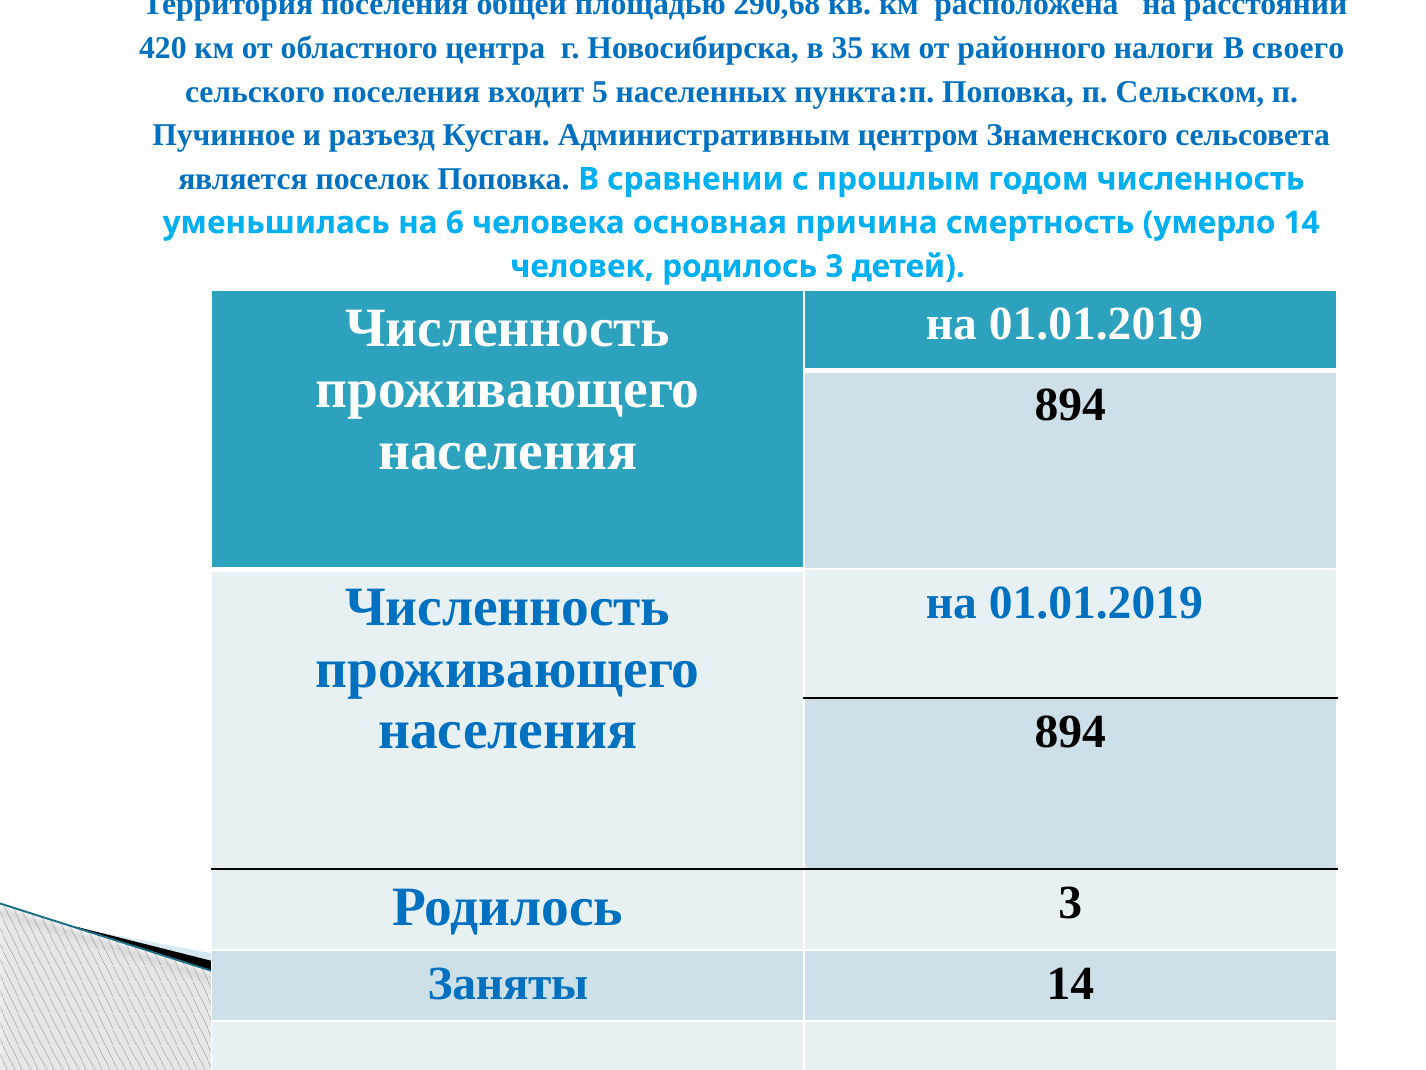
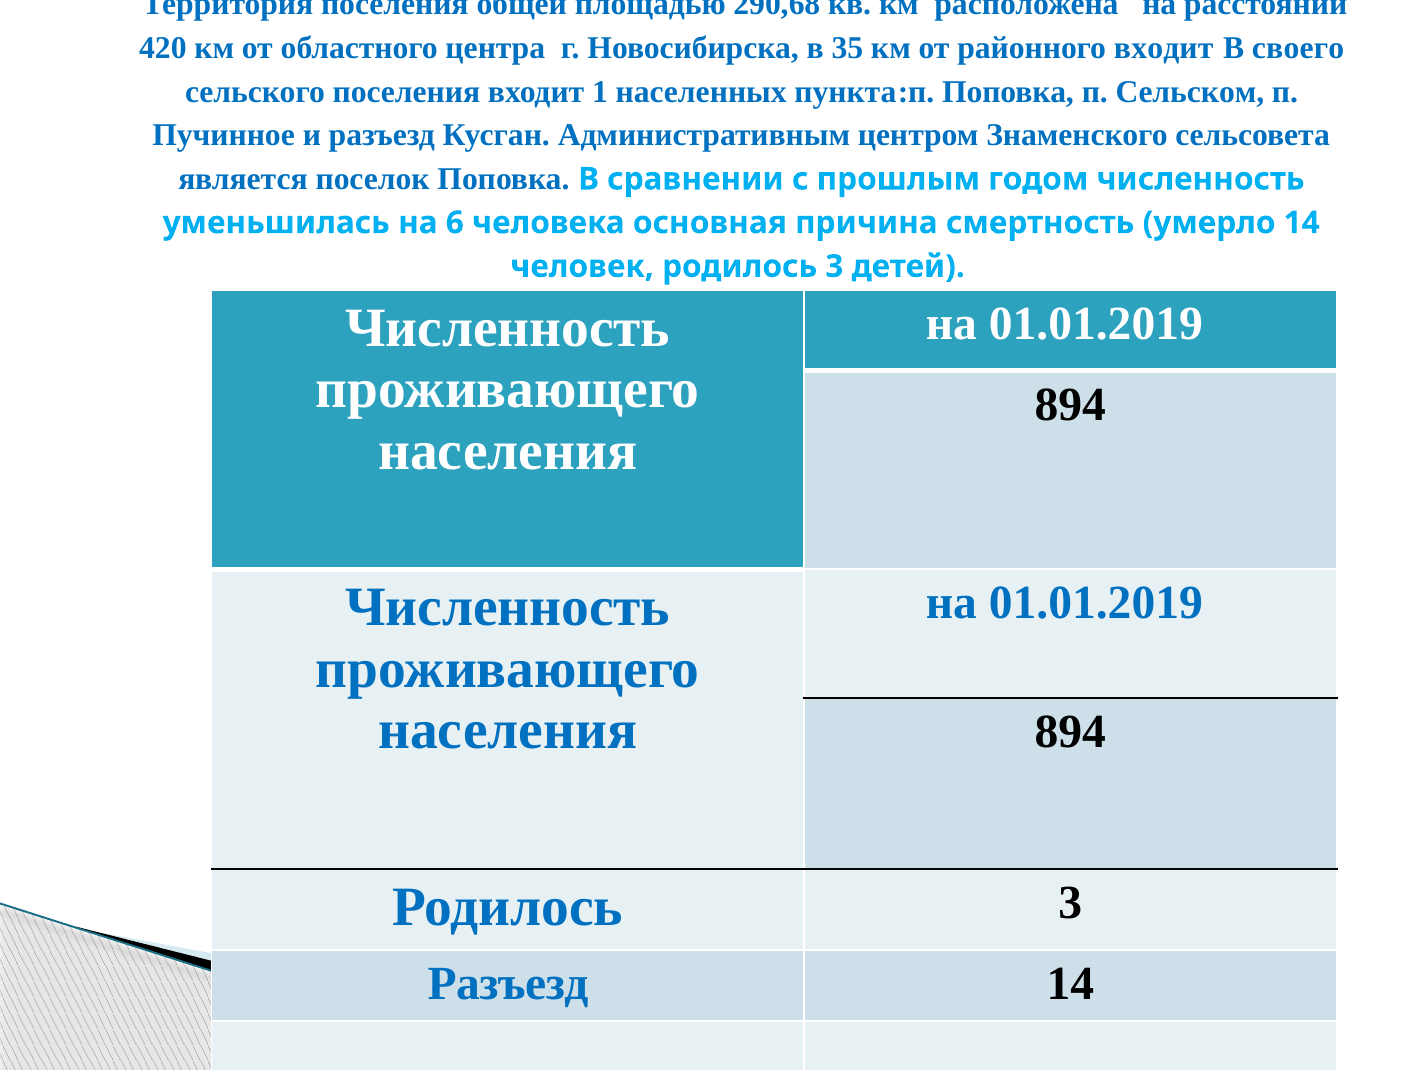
районного налоги: налоги -> входит (1164, 48)
5: 5 -> 1 (600, 92)
Заняты: Заняты -> Разъезд (508, 983)
